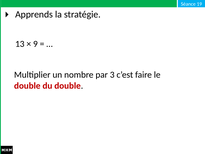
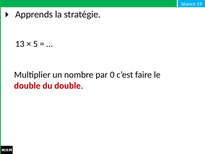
9: 9 -> 5 (35, 44)
3: 3 -> 0 (112, 75)
